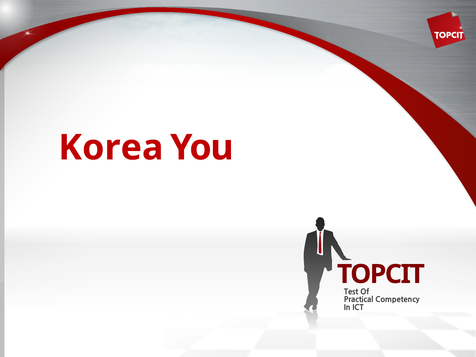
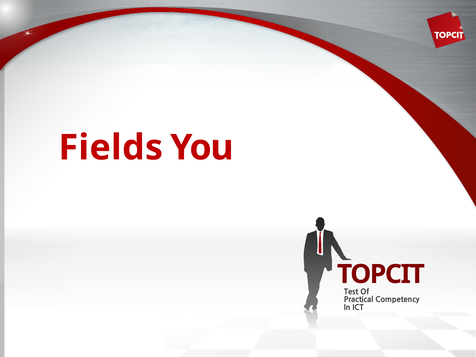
Korea: Korea -> Fields (111, 148)
